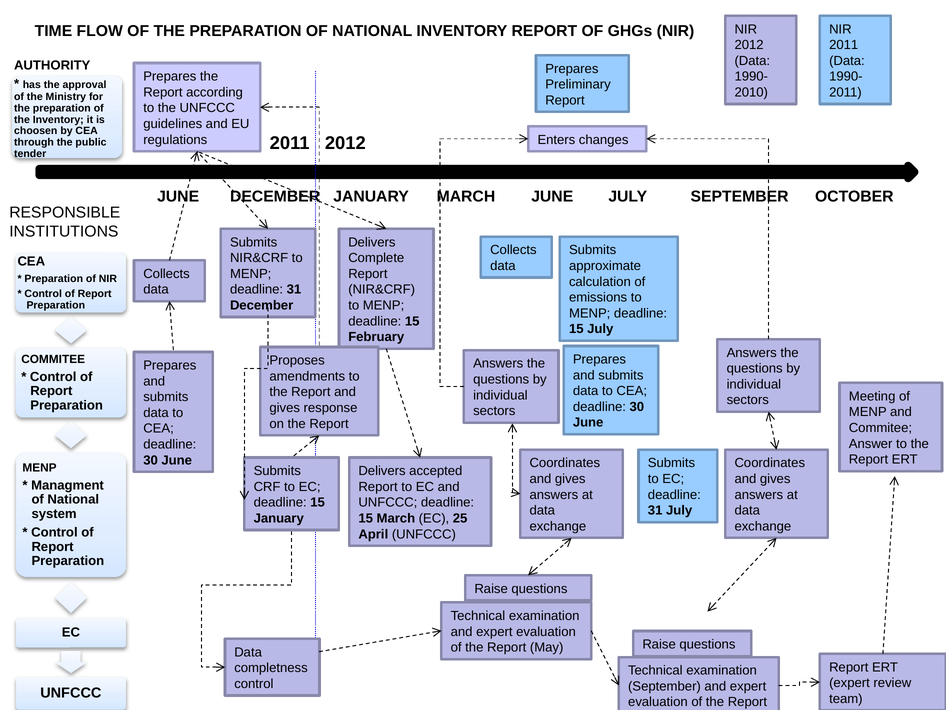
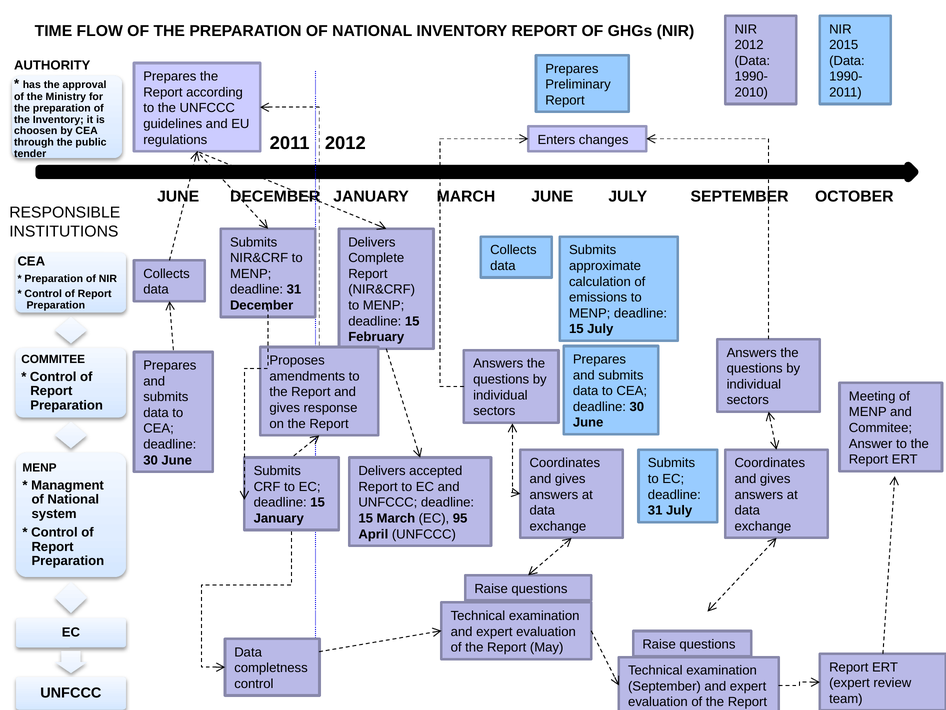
2011: 2011 -> 2015 (844, 45)
25: 25 -> 95 (460, 518)
